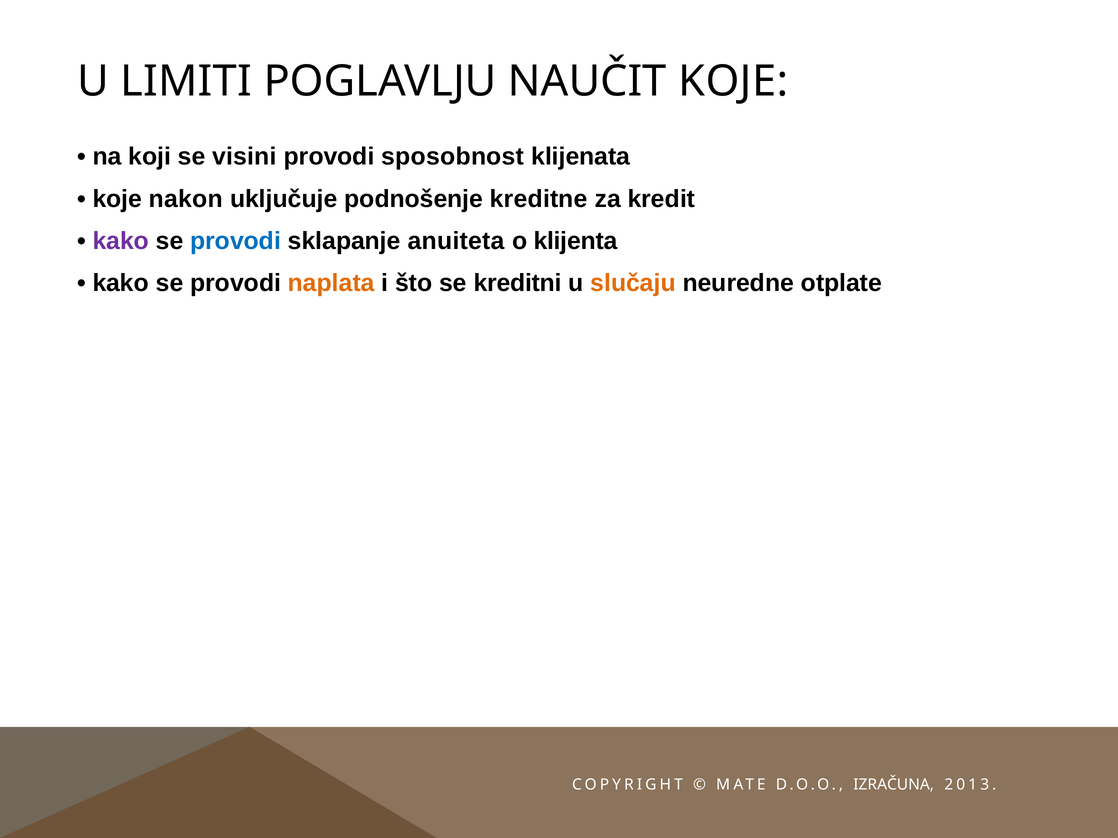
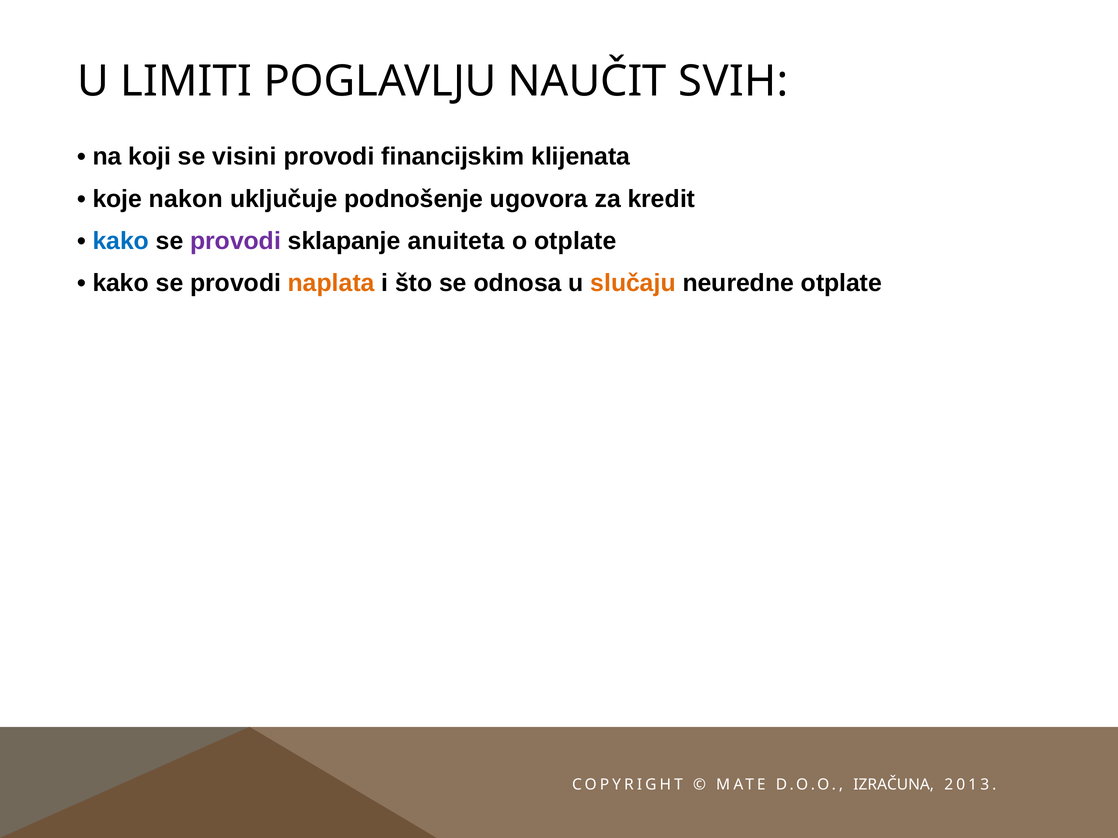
NAUČIT KOJE: KOJE -> SVIH (733, 81)
sposobnost: sposobnost -> financijskim (453, 157)
kreditne: kreditne -> ugovora (539, 199)
kako colour: purple -> blue (121, 241)
provodi colour: blue -> purple (236, 241)
o klijenta: klijenta -> otplate (575, 241)
kreditni: kreditni -> odnosa (518, 283)
